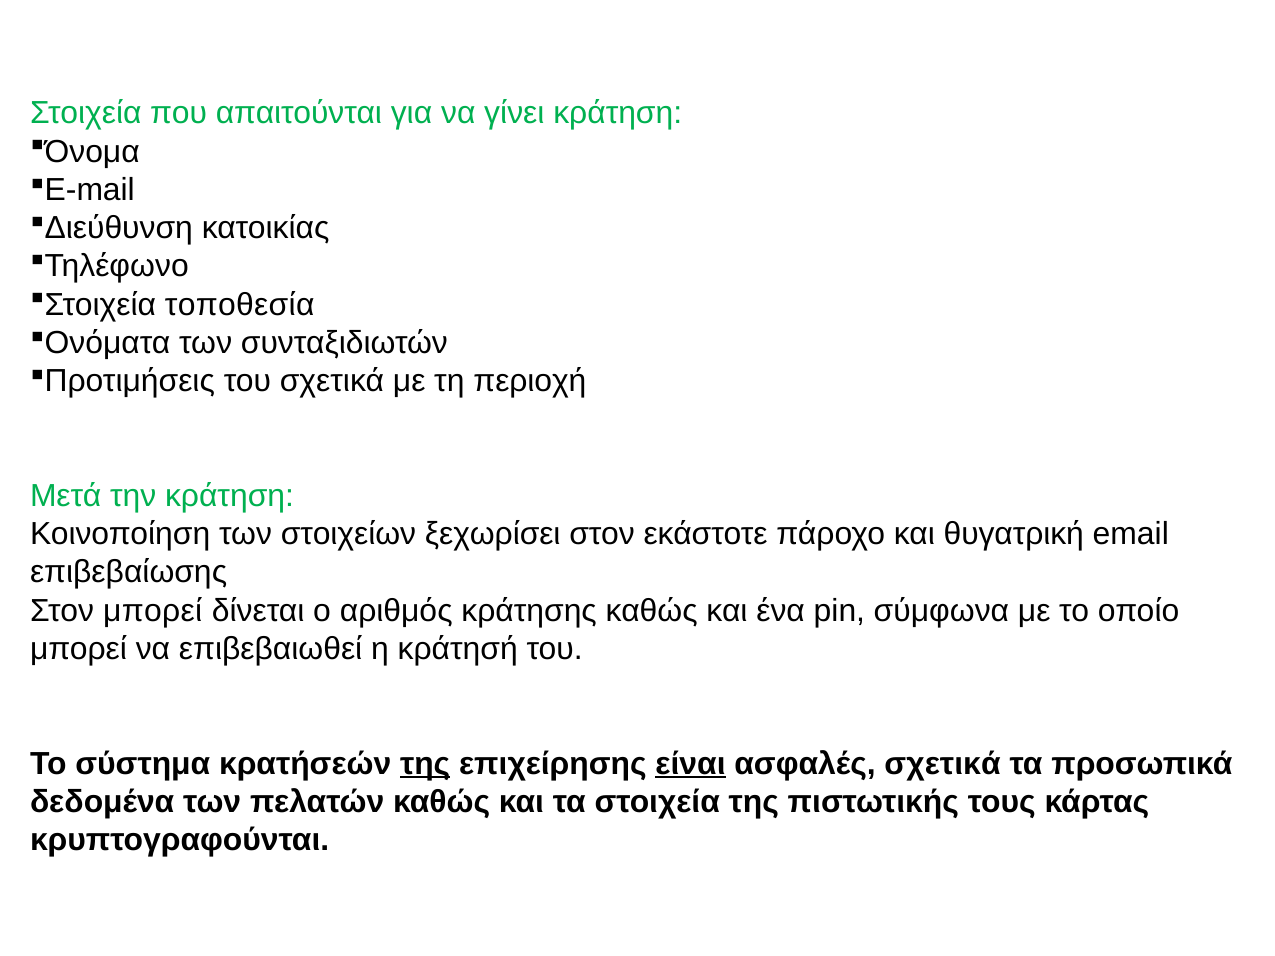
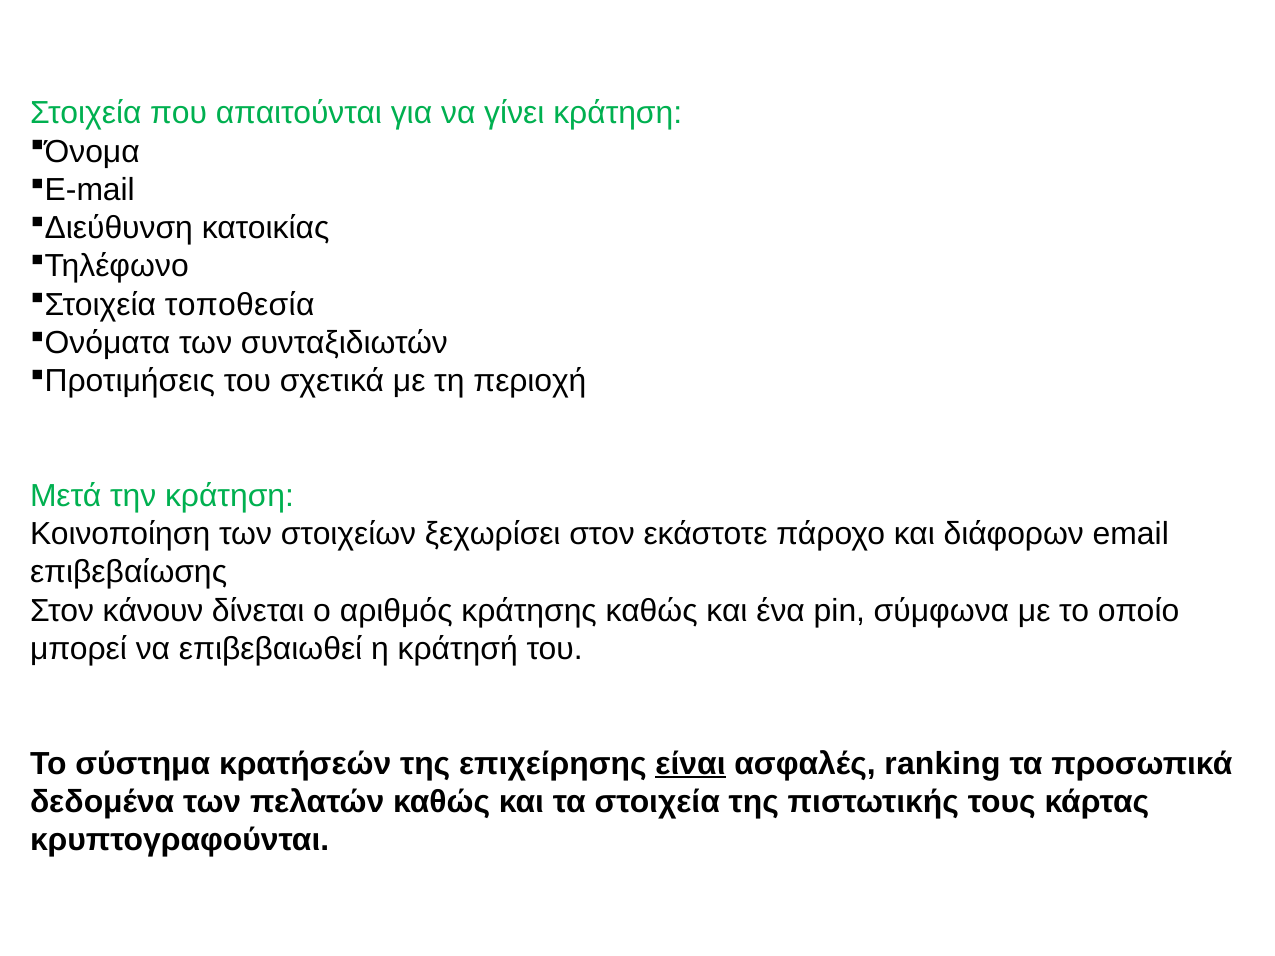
θυγατρική: θυγατρική -> διάφορων (1014, 534)
Στον μπορεί: μπορεί -> κάνουν (153, 611)
της underline: present -> none (425, 764)
ασφαλές σχετικά: σχετικά -> ranking (942, 764)
